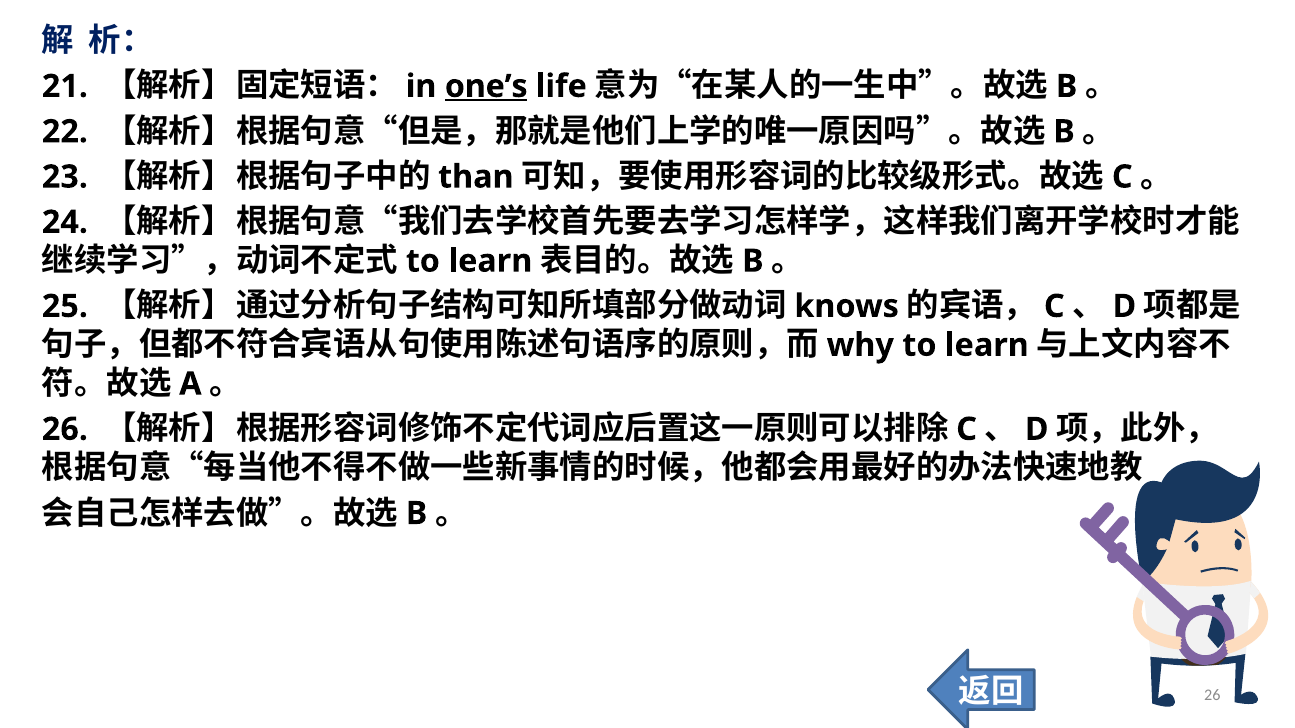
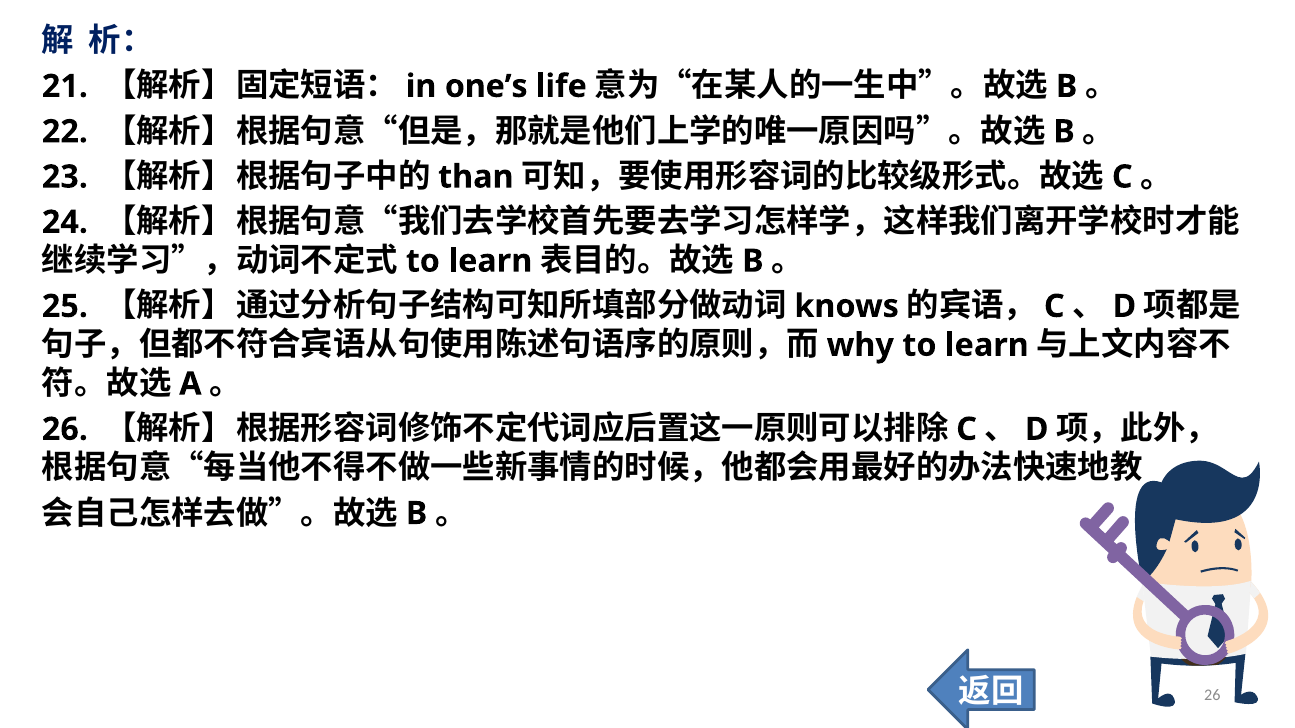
one’s underline: present -> none (486, 86)
